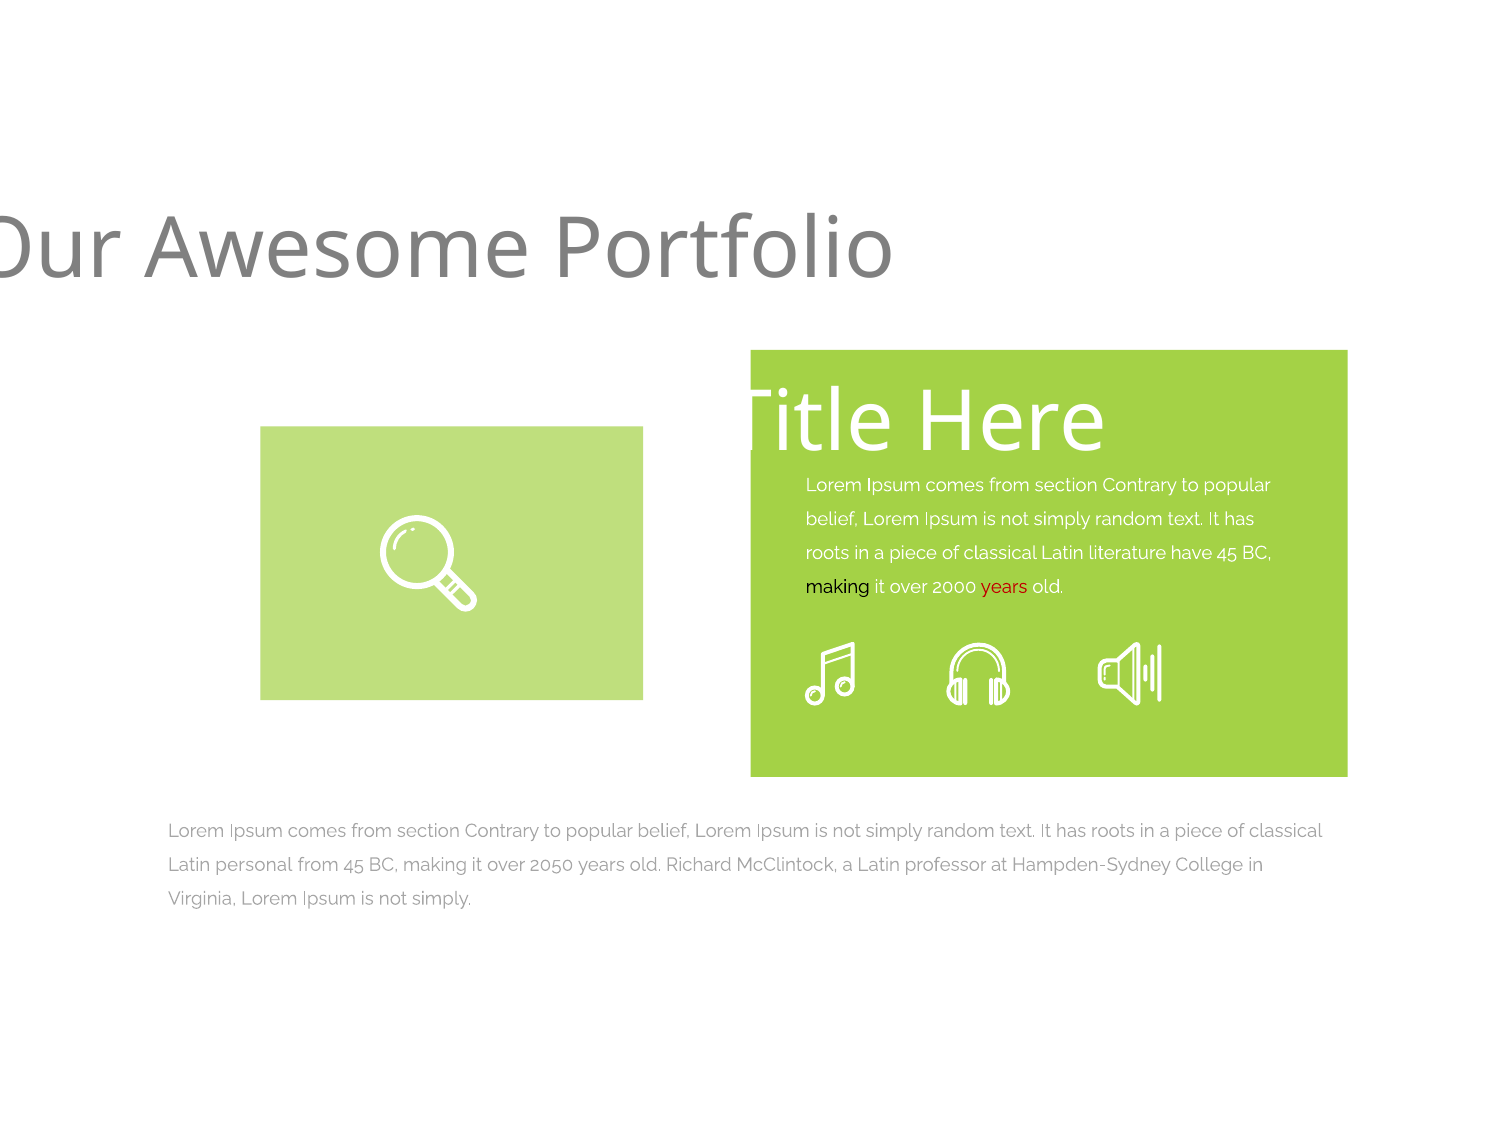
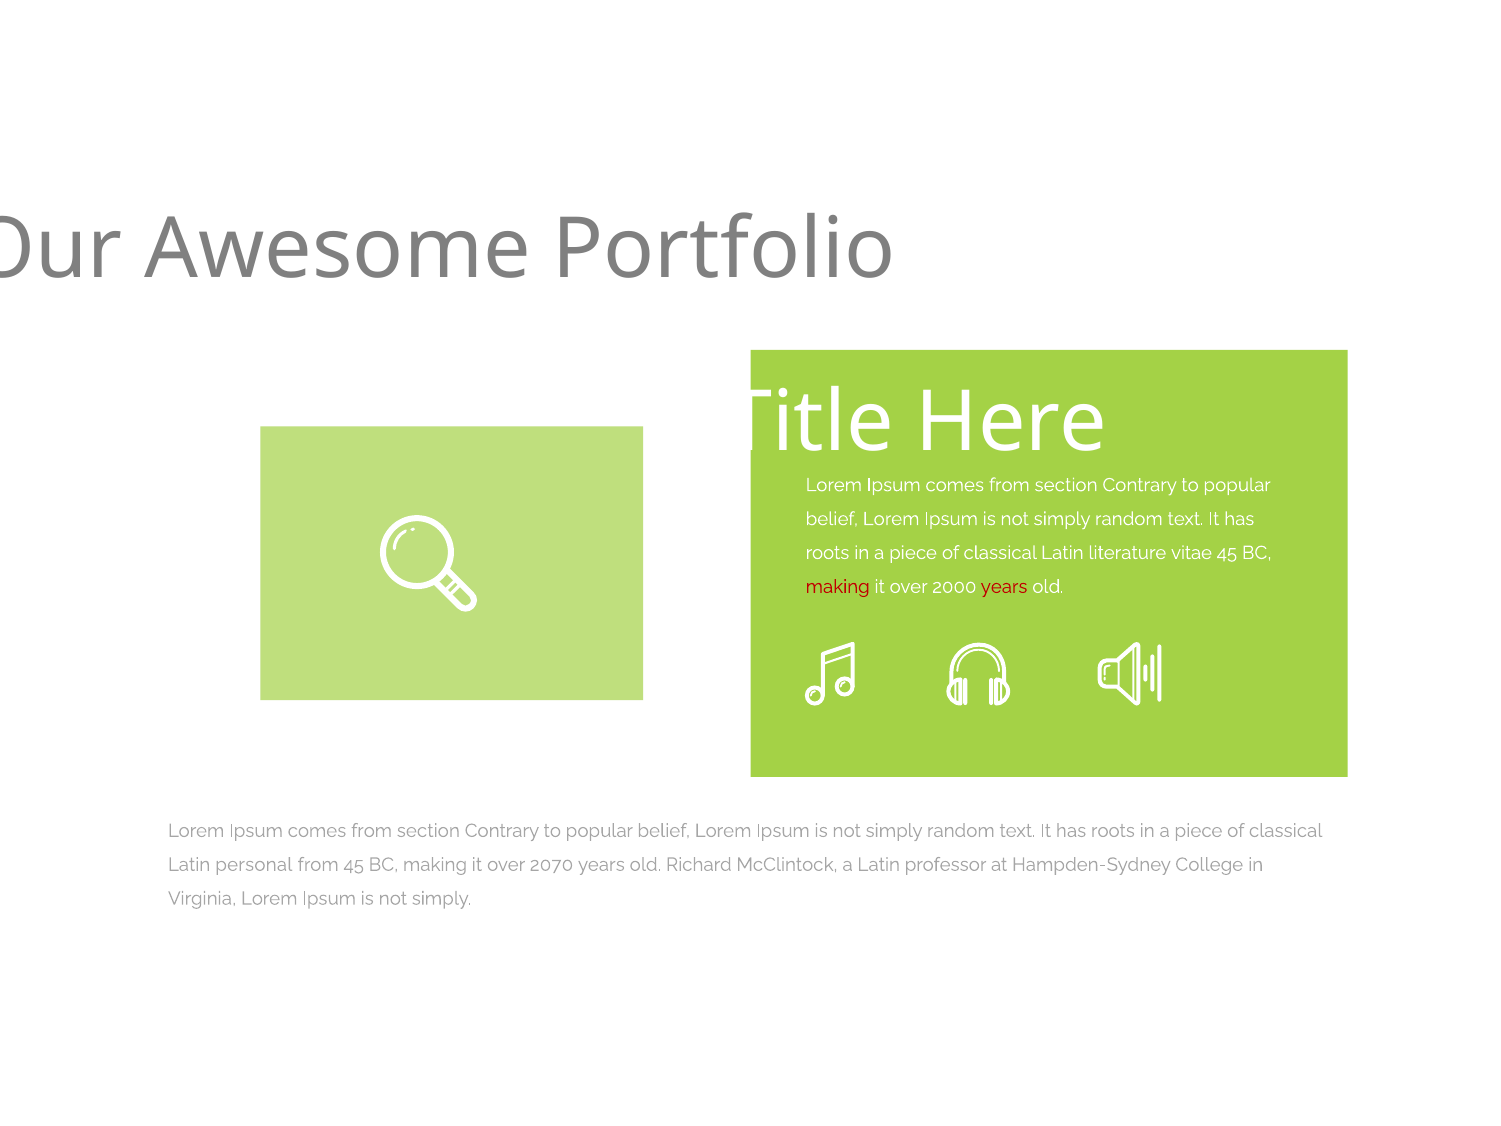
have: have -> vitae (1192, 553)
making colour: black -> red (838, 587)
2050: 2050 -> 2070 (551, 864)
